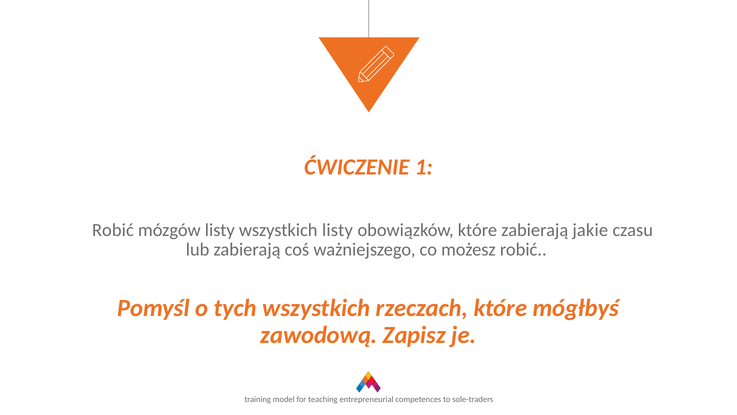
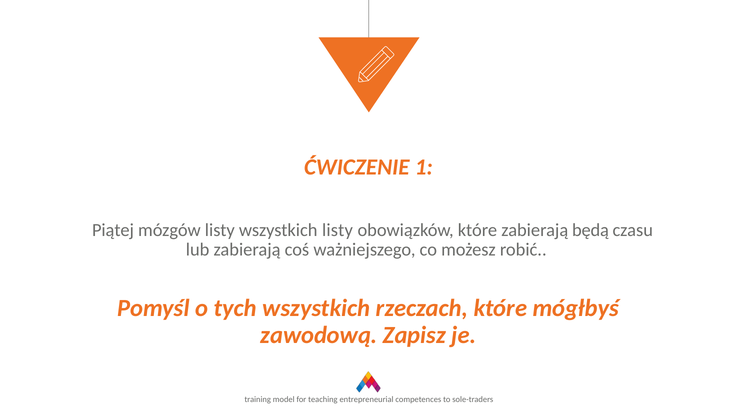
Robić: Robić -> Piątej (113, 230)
jakie: jakie -> będą (590, 230)
